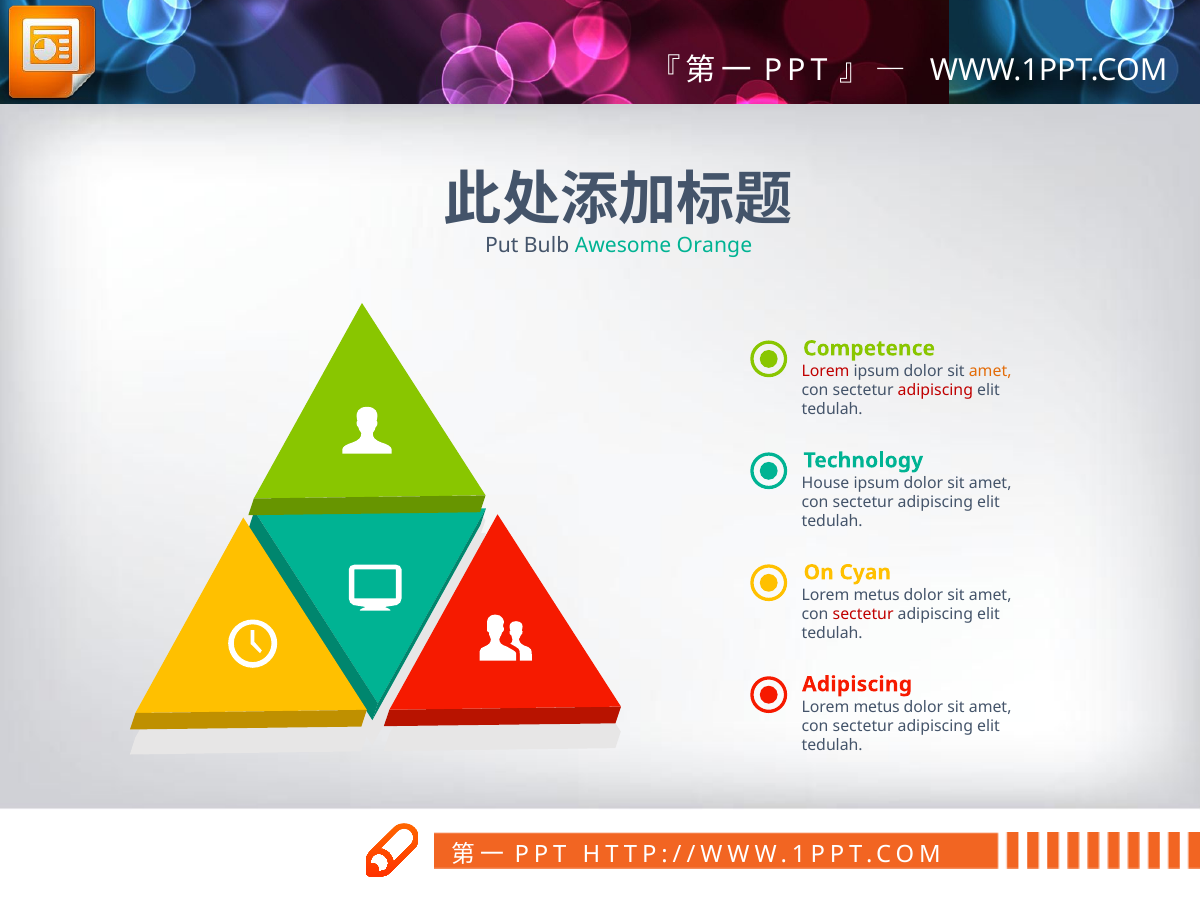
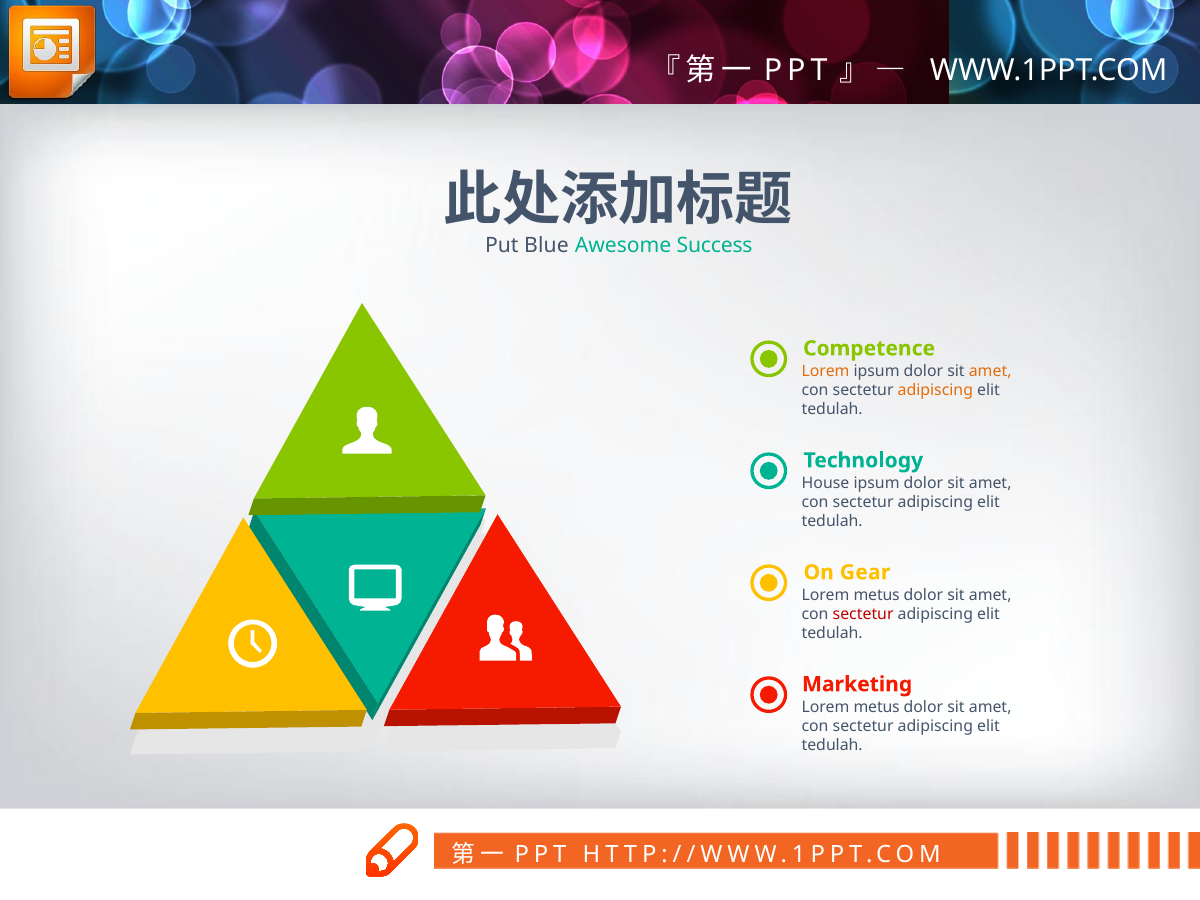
Bulb: Bulb -> Blue (547, 245)
Orange: Orange -> Success (715, 245)
Lorem colour: red -> orange (826, 371)
adipiscing colour: red -> orange (935, 390)
Cyan: Cyan -> Gear (865, 572)
Adipiscing: Adipiscing -> Marketing (857, 684)
